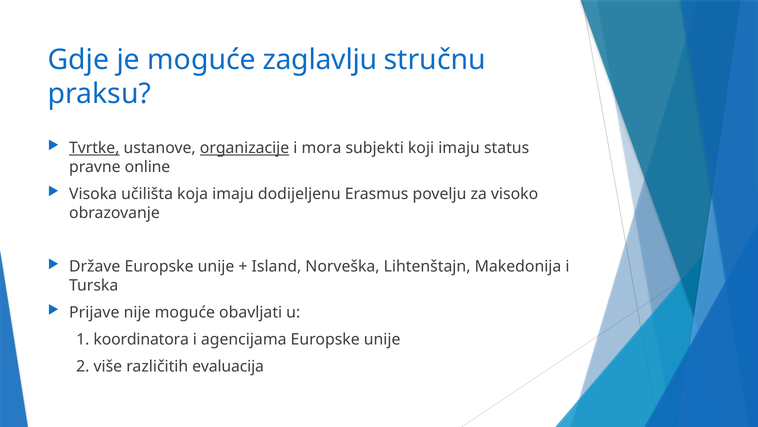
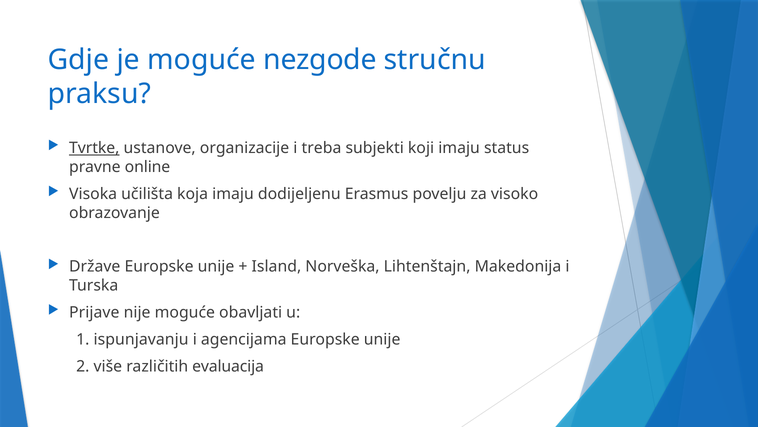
zaglavlju: zaglavlju -> nezgode (320, 60)
organizacije underline: present -> none (245, 148)
mora: mora -> treba (321, 148)
koordinatora: koordinatora -> ispunjavanju (141, 339)
